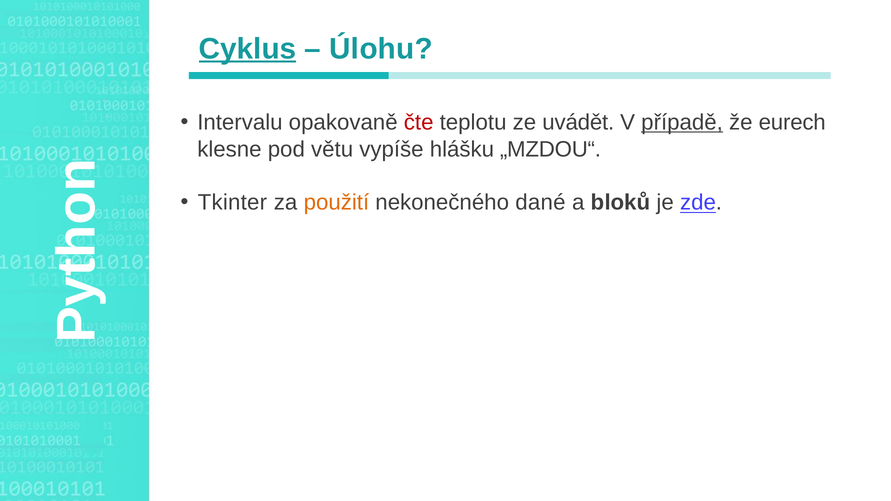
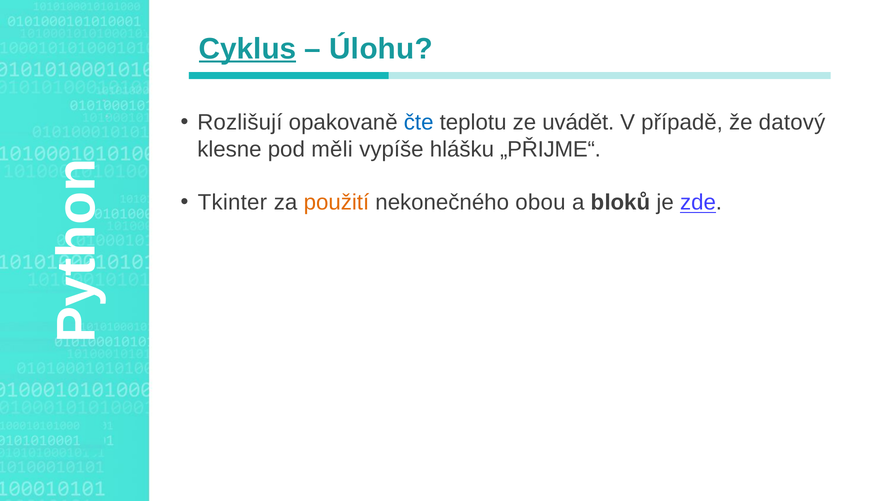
Intervalu: Intervalu -> Rozlišují (240, 123)
čte colour: red -> blue (419, 123)
případě underline: present -> none (682, 123)
eurech: eurech -> datový (792, 123)
větu: větu -> měli (332, 149)
„MZDOU“: „MZDOU“ -> „PŘIJME“ (550, 149)
dané: dané -> obou (540, 203)
